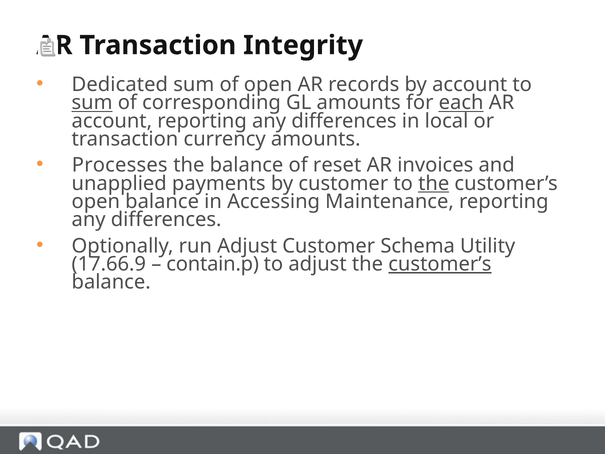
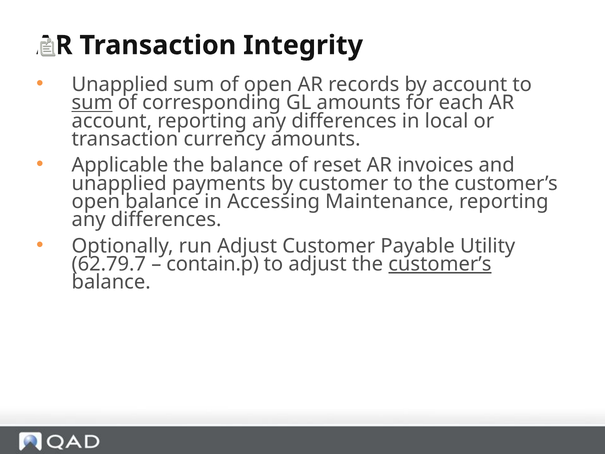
Dedicated: Dedicated -> Unapplied (120, 84)
each underline: present -> none (461, 103)
Processes: Processes -> Applicable (120, 165)
the underline: present -> none (434, 183)
Schema: Schema -> Payable (418, 246)
17.66.9: 17.66.9 -> 62.79.7 (109, 264)
